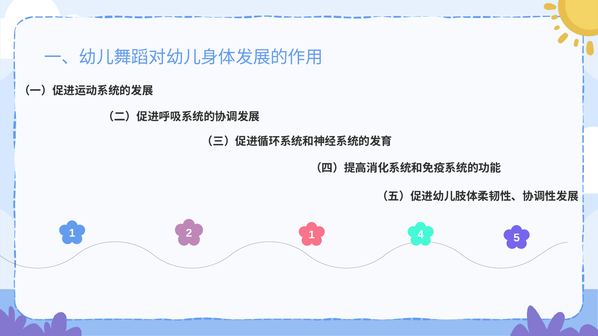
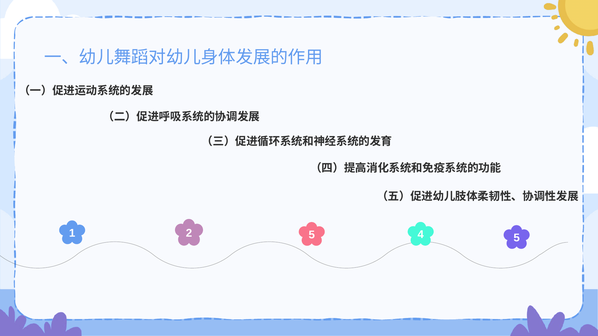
2 1: 1 -> 5 (312, 235)
